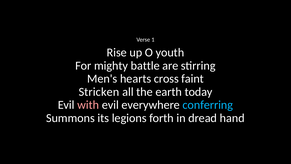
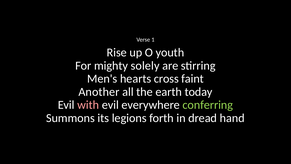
battle: battle -> solely (145, 66)
Stricken: Stricken -> Another (99, 92)
conferring colour: light blue -> light green (208, 105)
